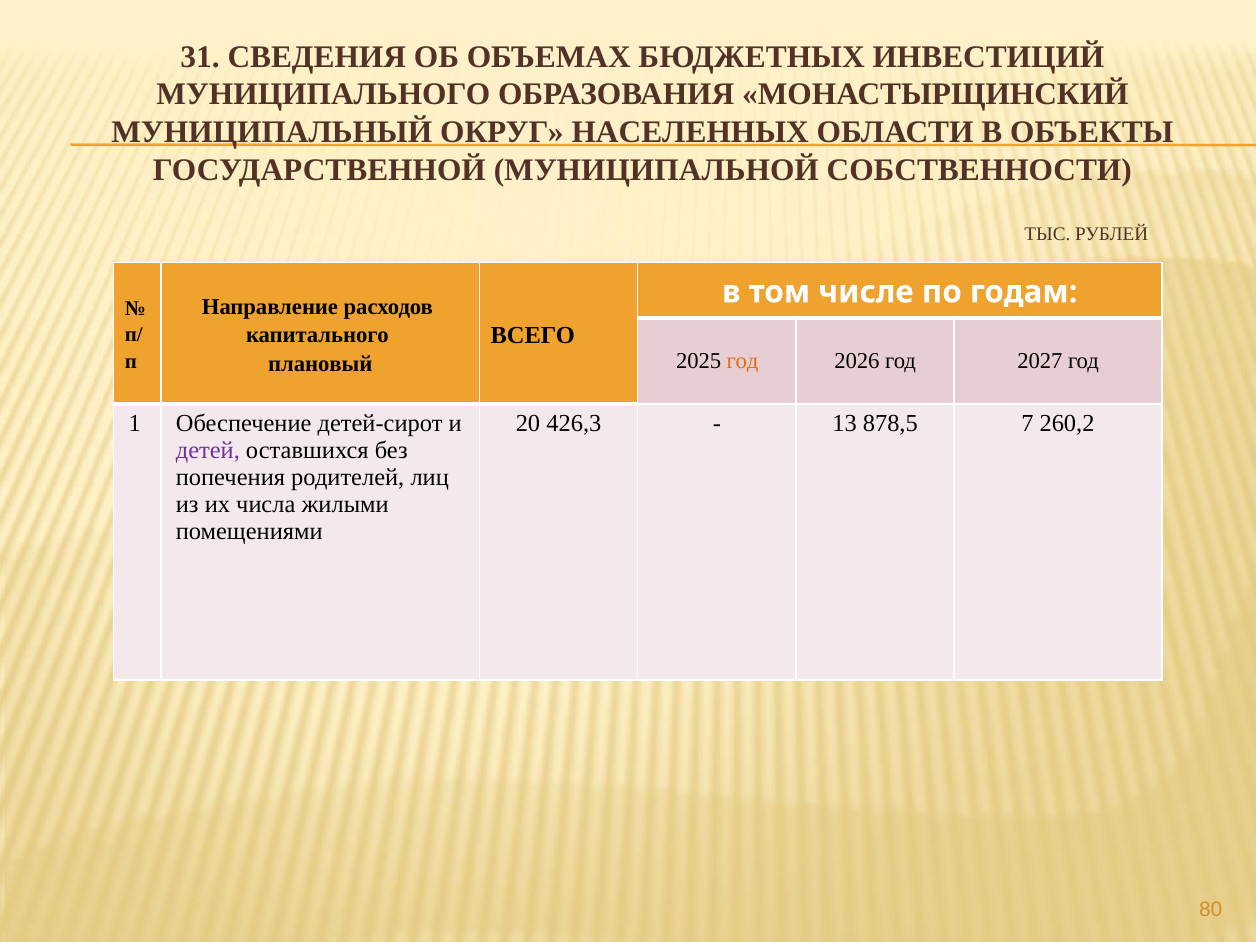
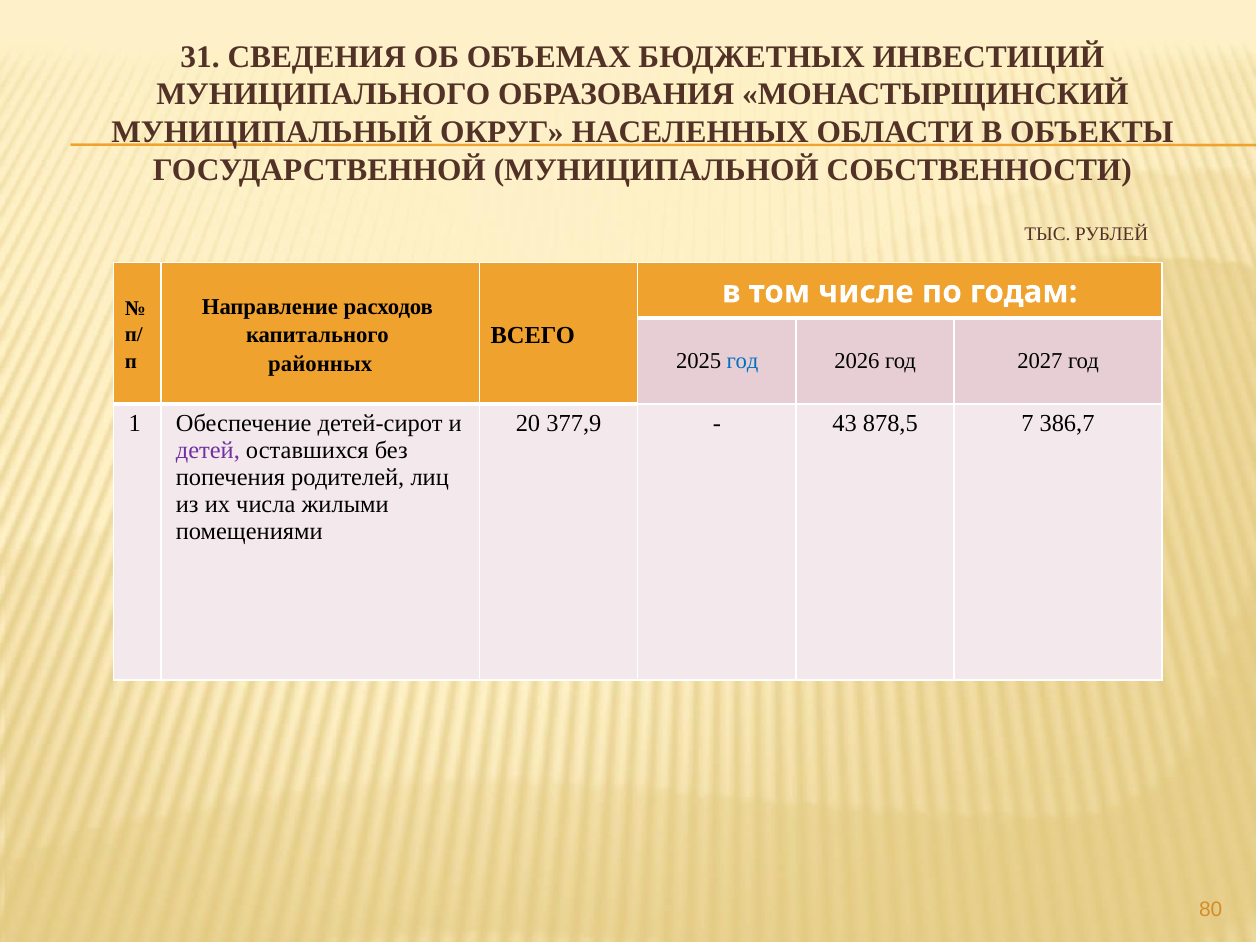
год colour: orange -> blue (742, 361)
плановый: плановый -> районных (320, 364)
426,3: 426,3 -> 377,9 (574, 424)
13: 13 -> 43 (845, 424)
260,2: 260,2 -> 386,7 (1067, 424)
